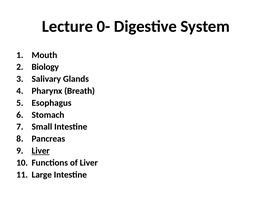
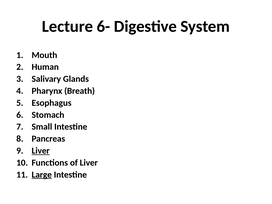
0-: 0- -> 6- (103, 26)
Biology: Biology -> Human (45, 67)
Large underline: none -> present (42, 175)
